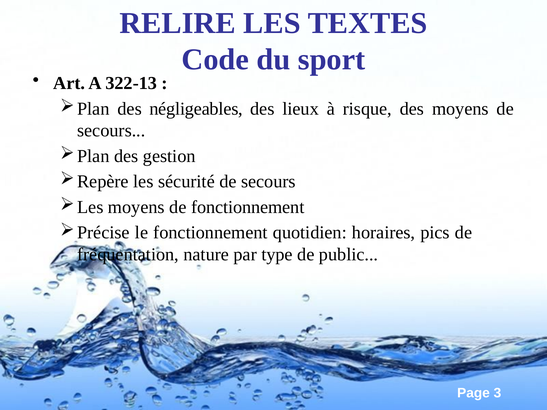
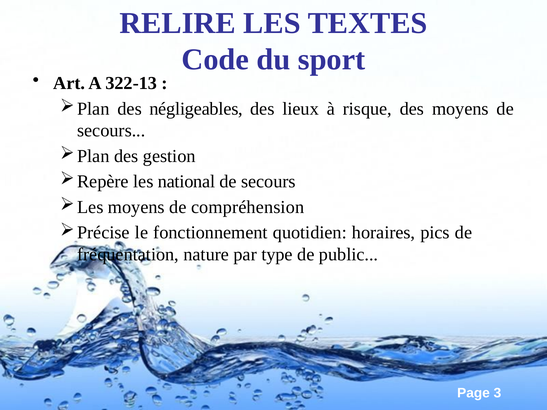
sécurité: sécurité -> national (187, 182)
de fonctionnement: fonctionnement -> compréhension (248, 207)
